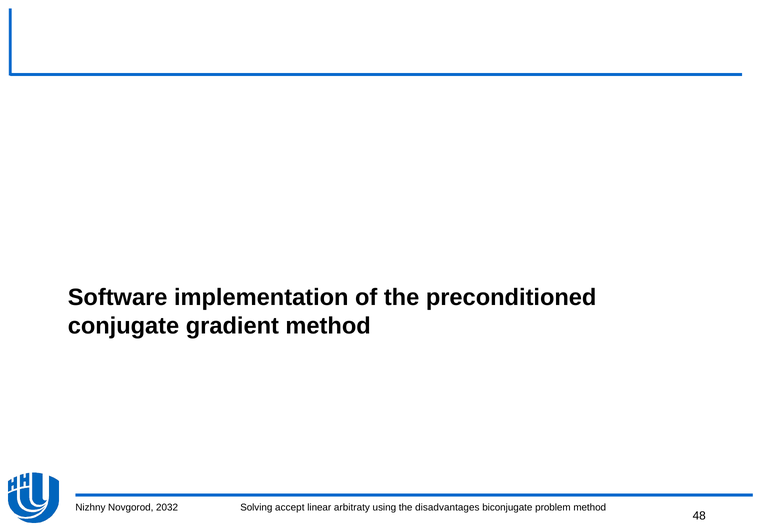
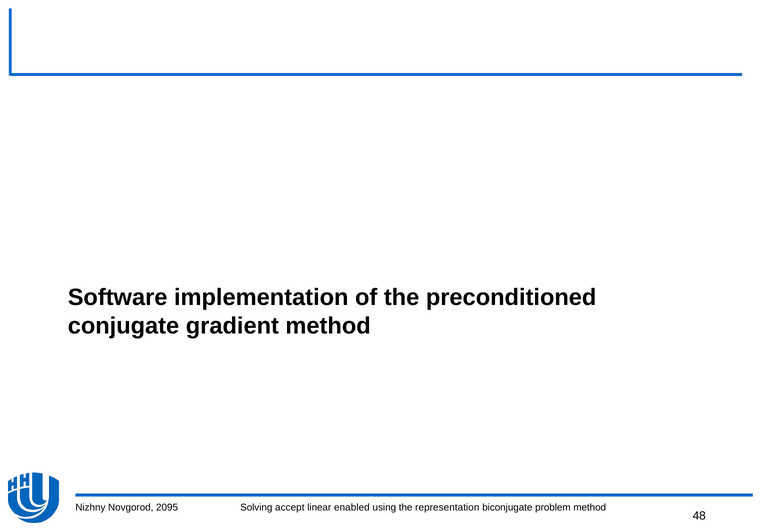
2032: 2032 -> 2095 (167, 507)
arbitraty: arbitraty -> enabled (352, 507)
disadvantages: disadvantages -> representation (447, 507)
